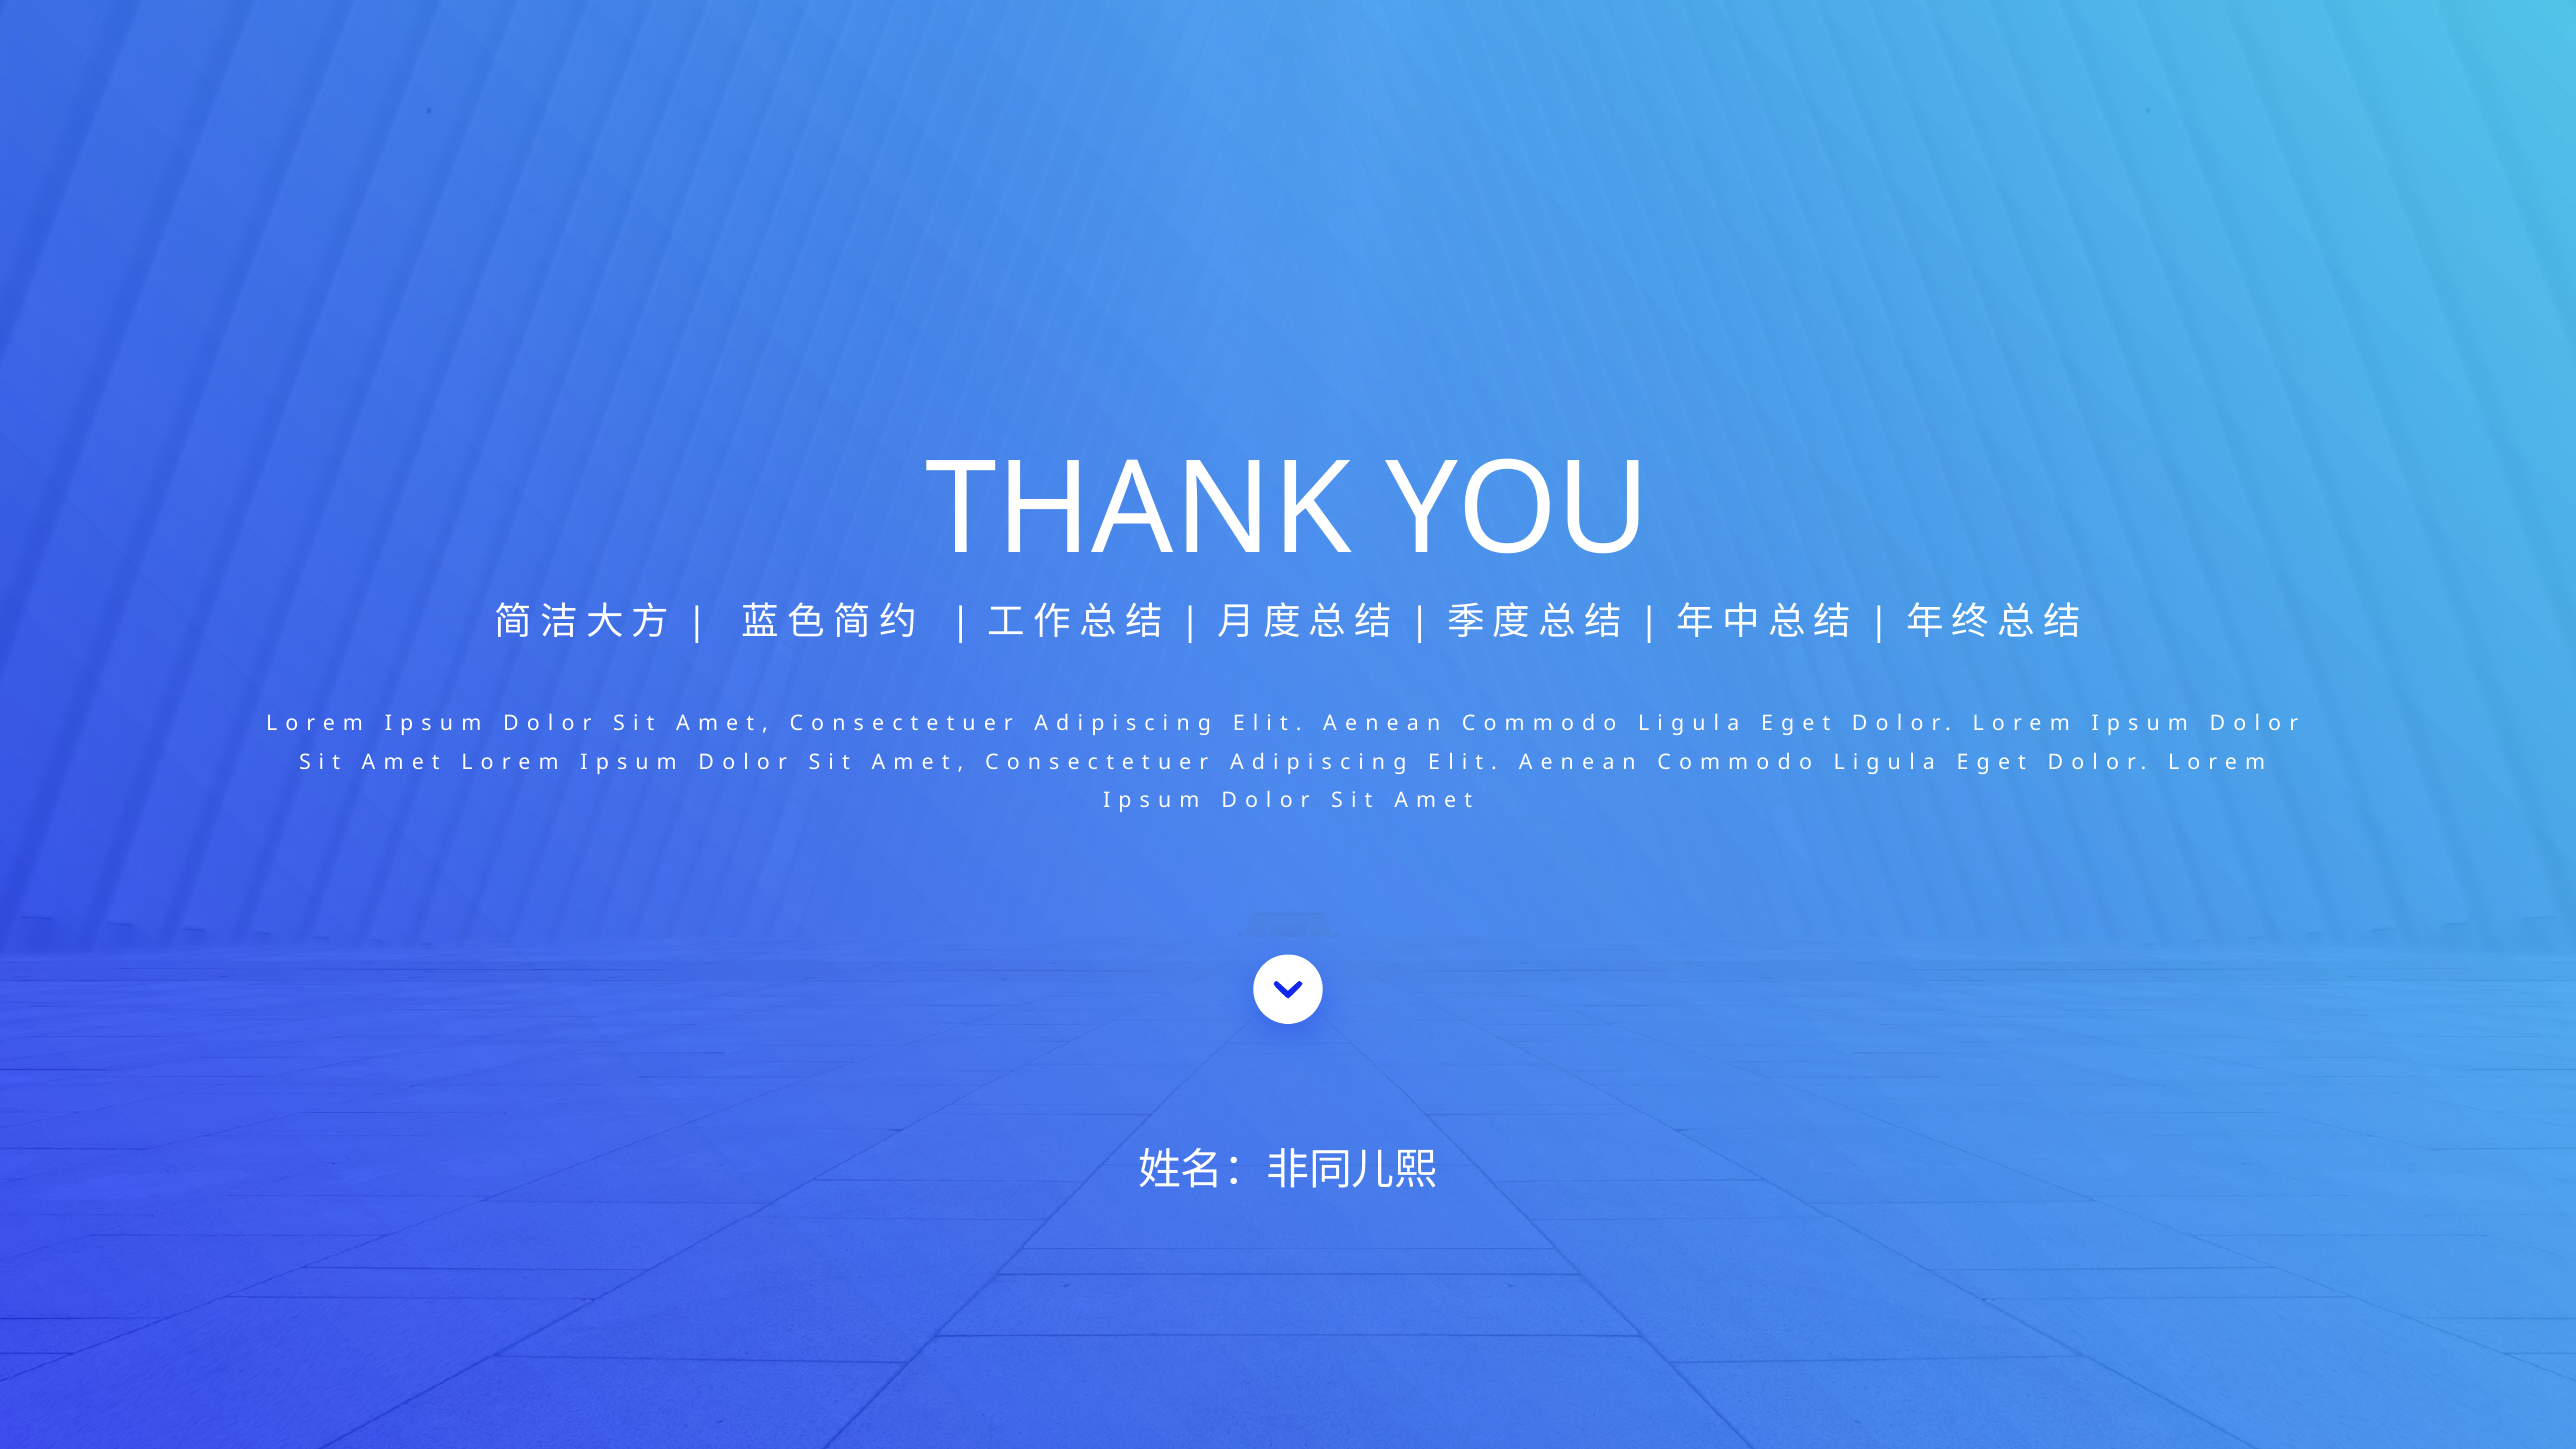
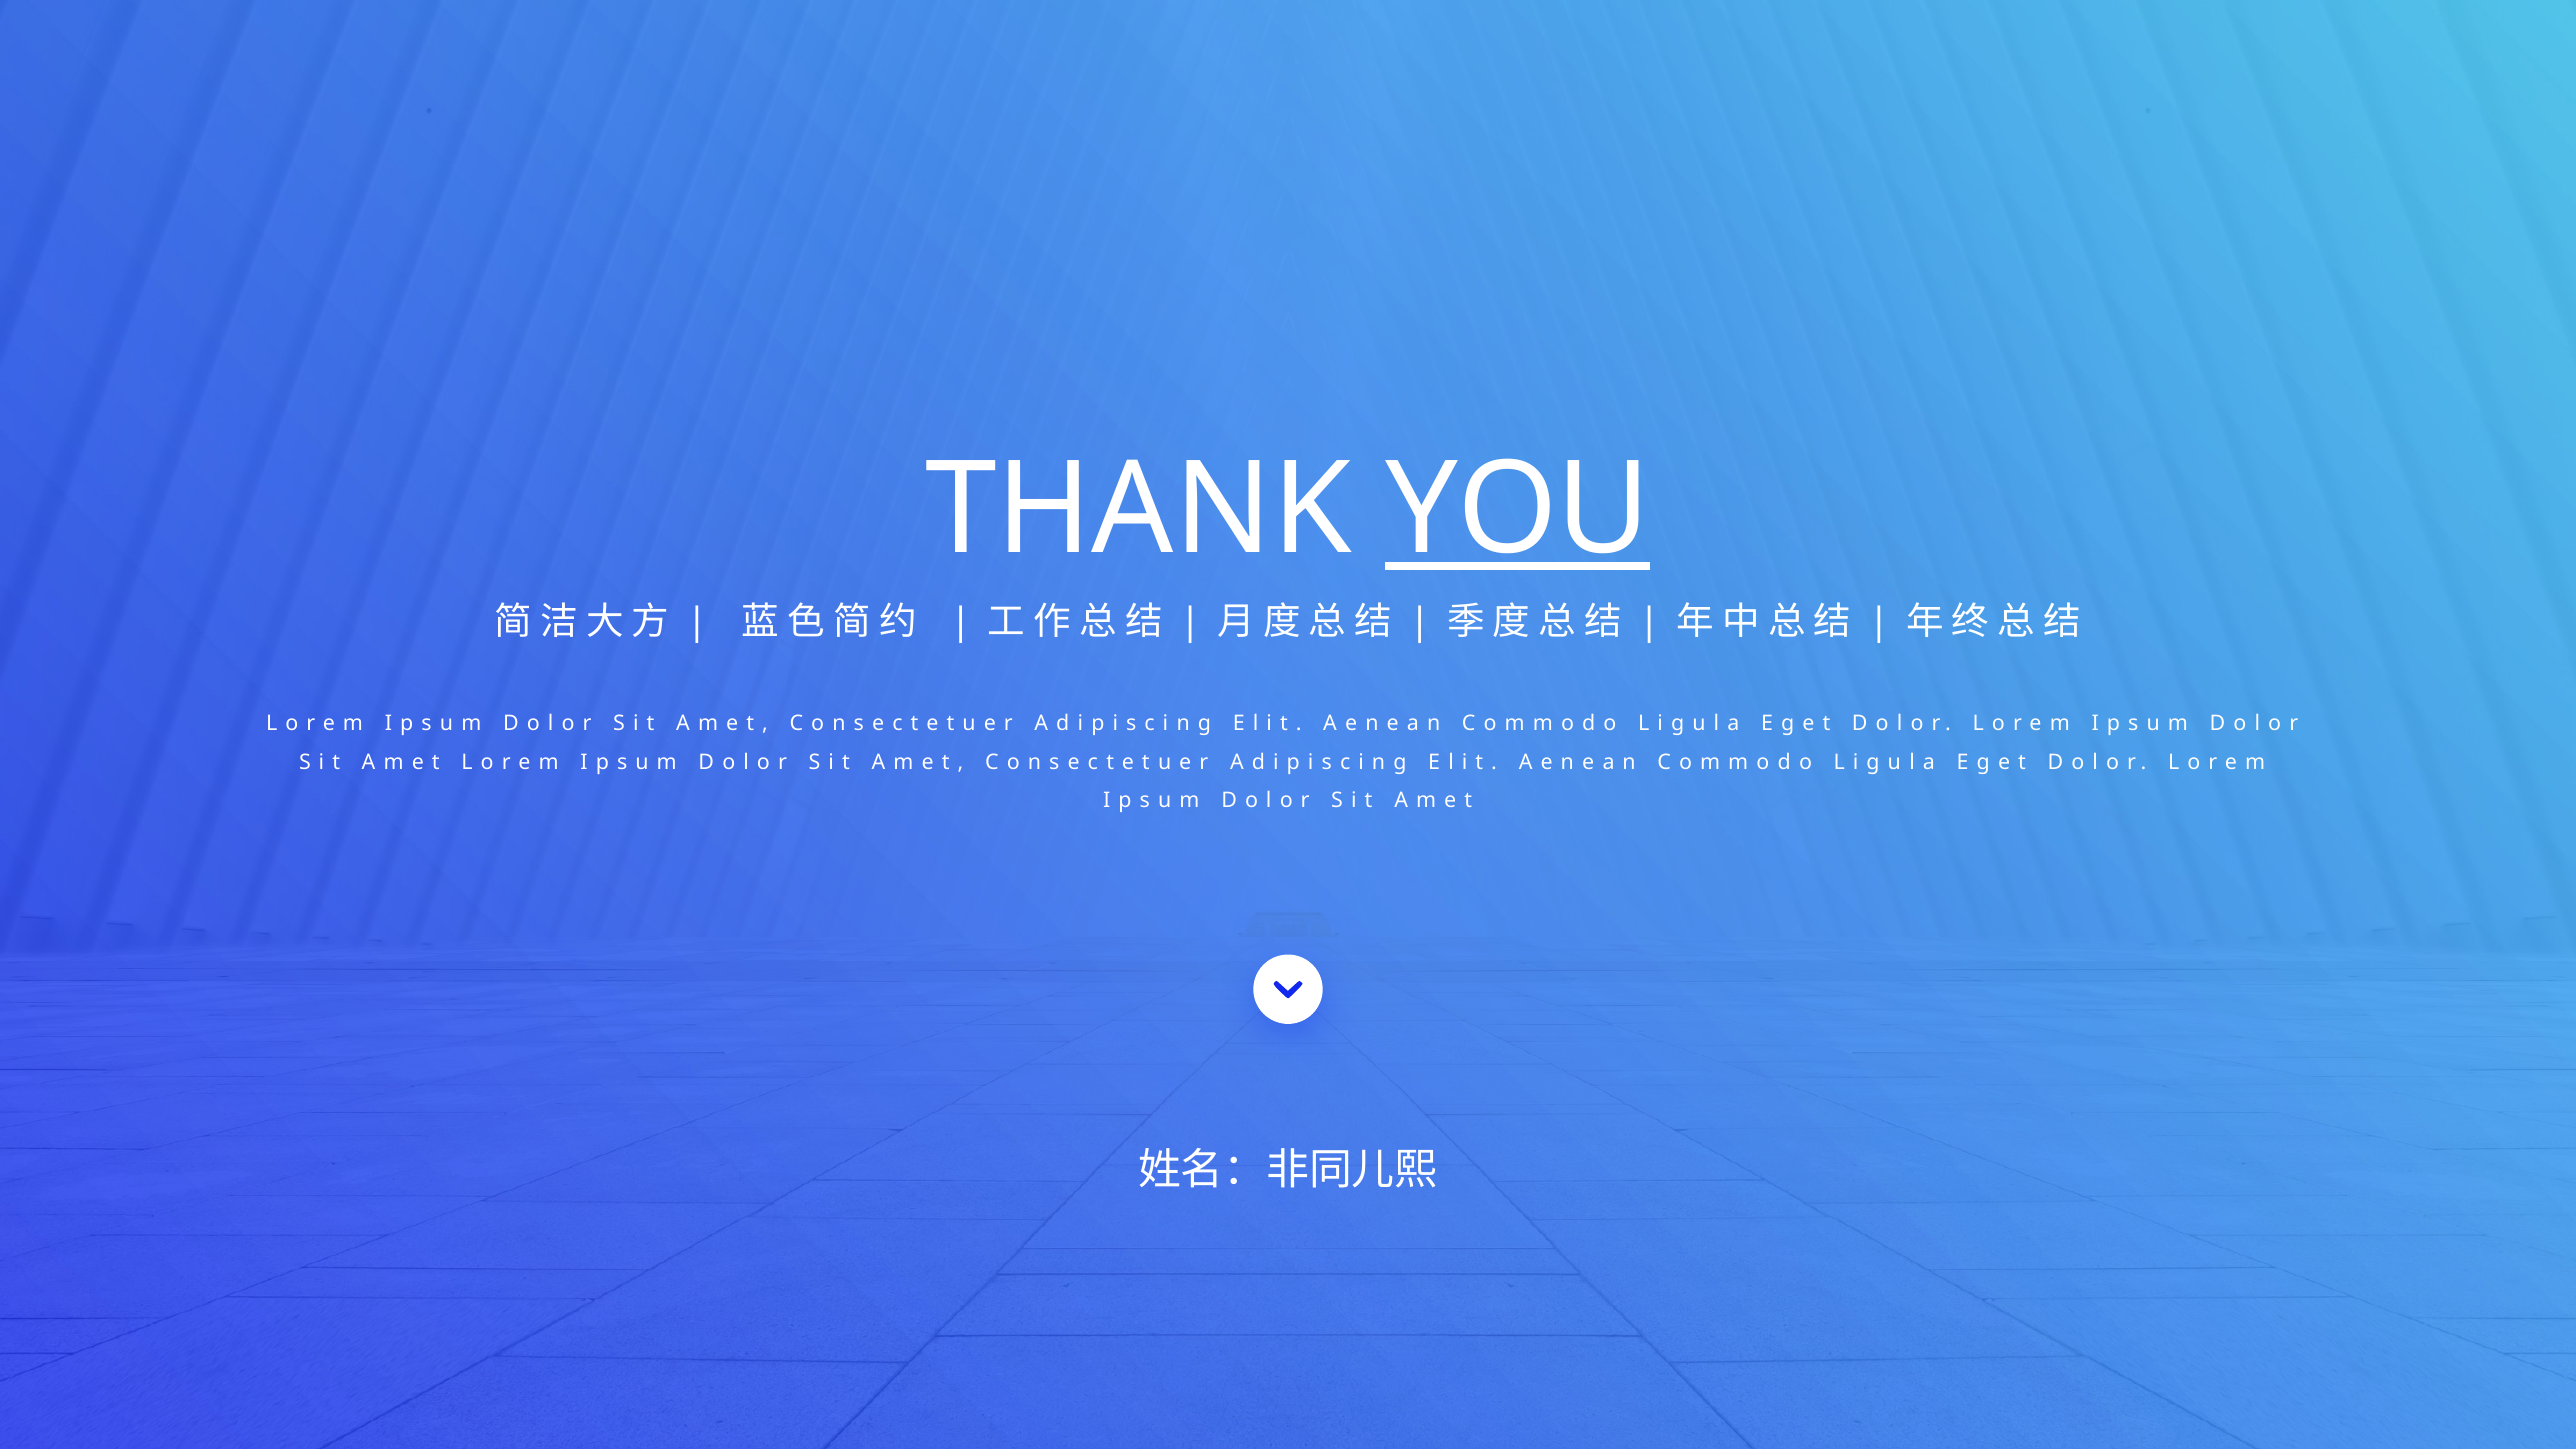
YOU underline: none -> present (1518, 510)
